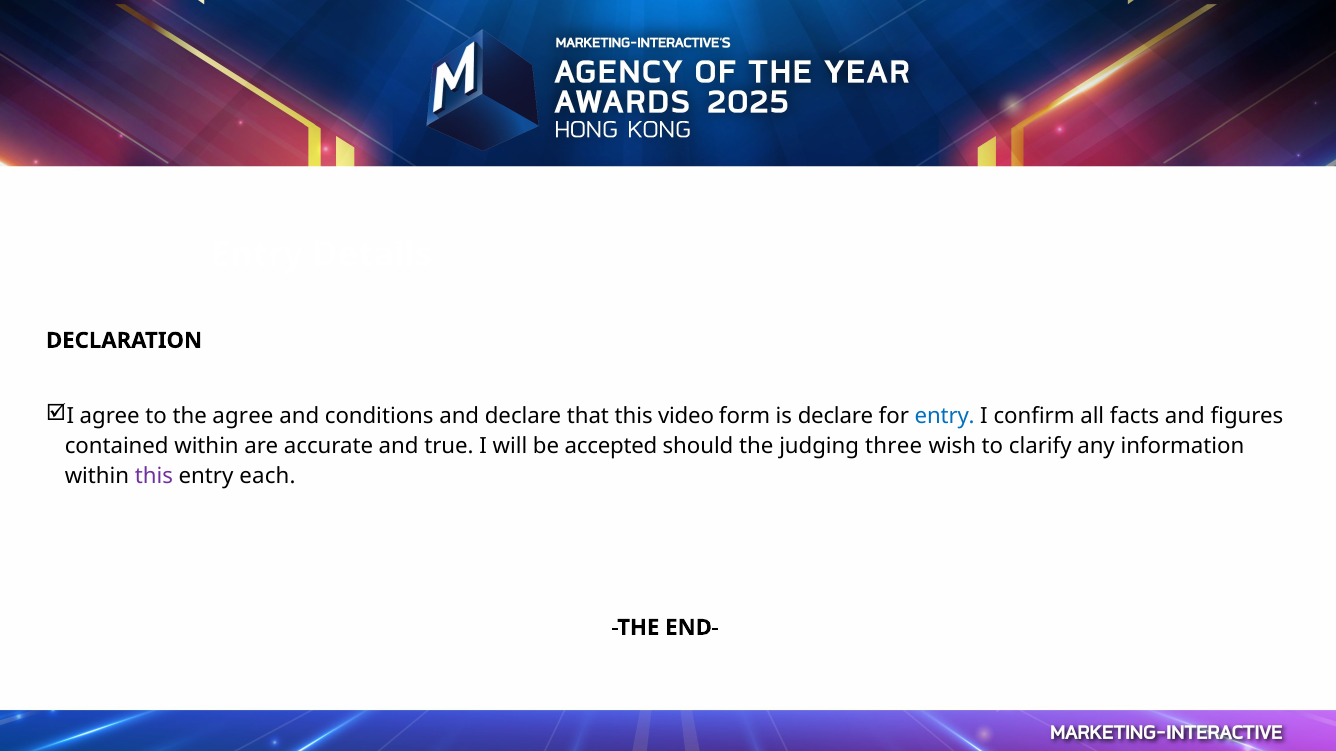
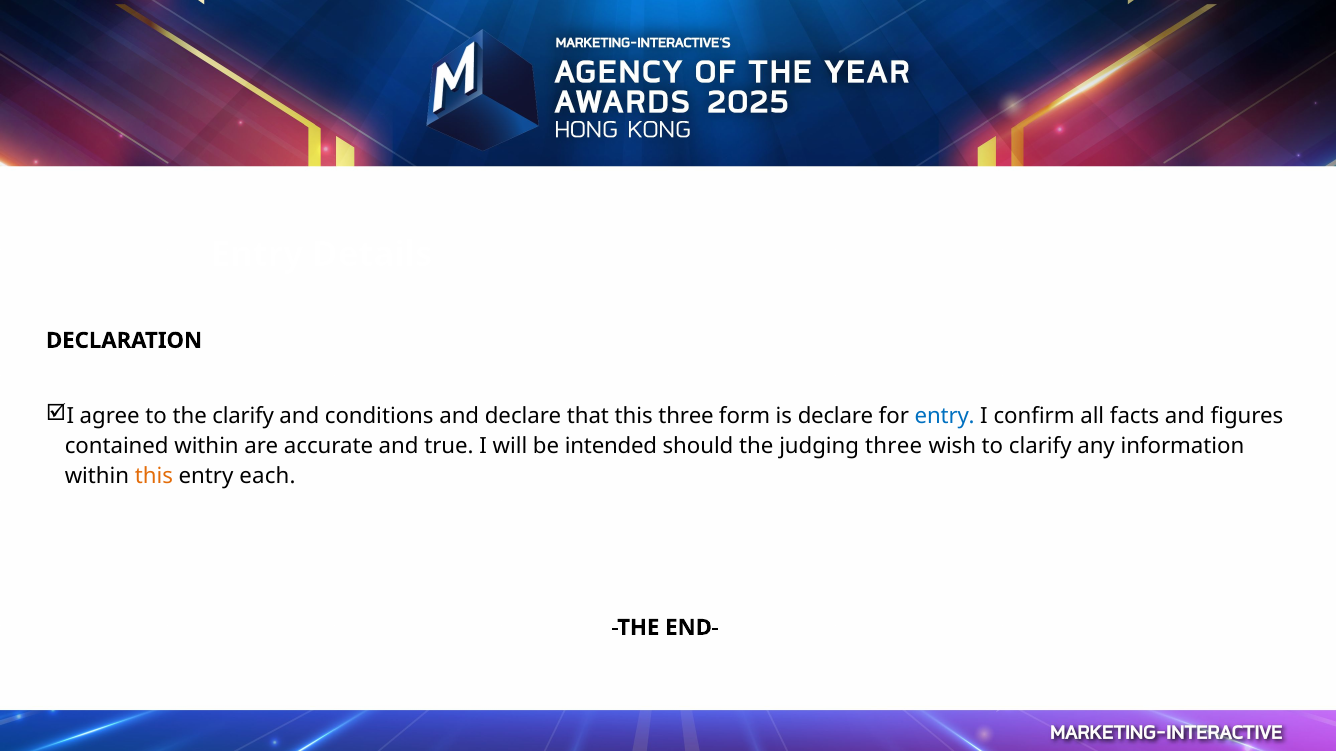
the agree: agree -> clarify (243, 416)
this video: video -> three (686, 416)
accepted: accepted -> intended (611, 447)
this colour: purple -> orange (154, 477)
